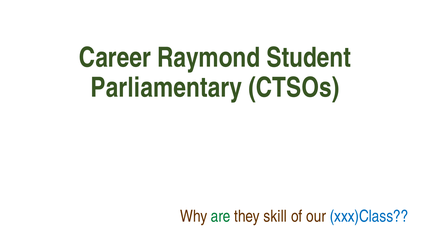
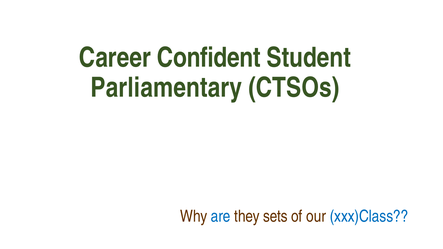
Raymond: Raymond -> Confident (209, 58)
are colour: green -> blue (221, 216)
skill: skill -> sets (275, 216)
